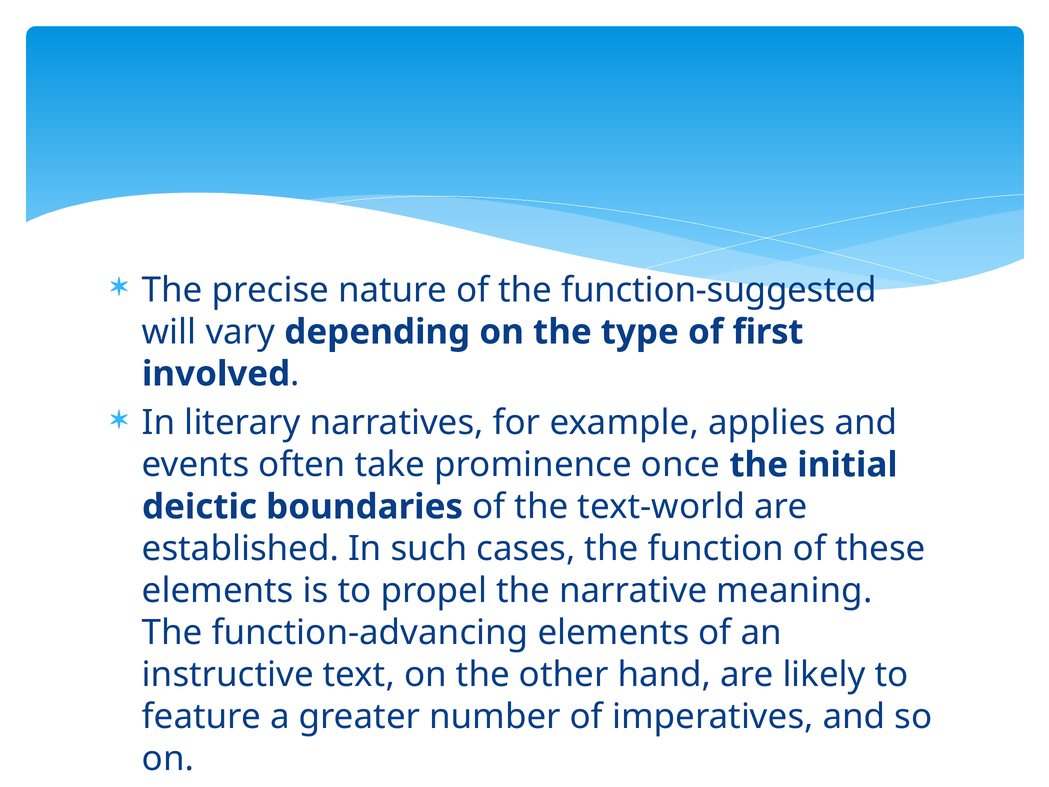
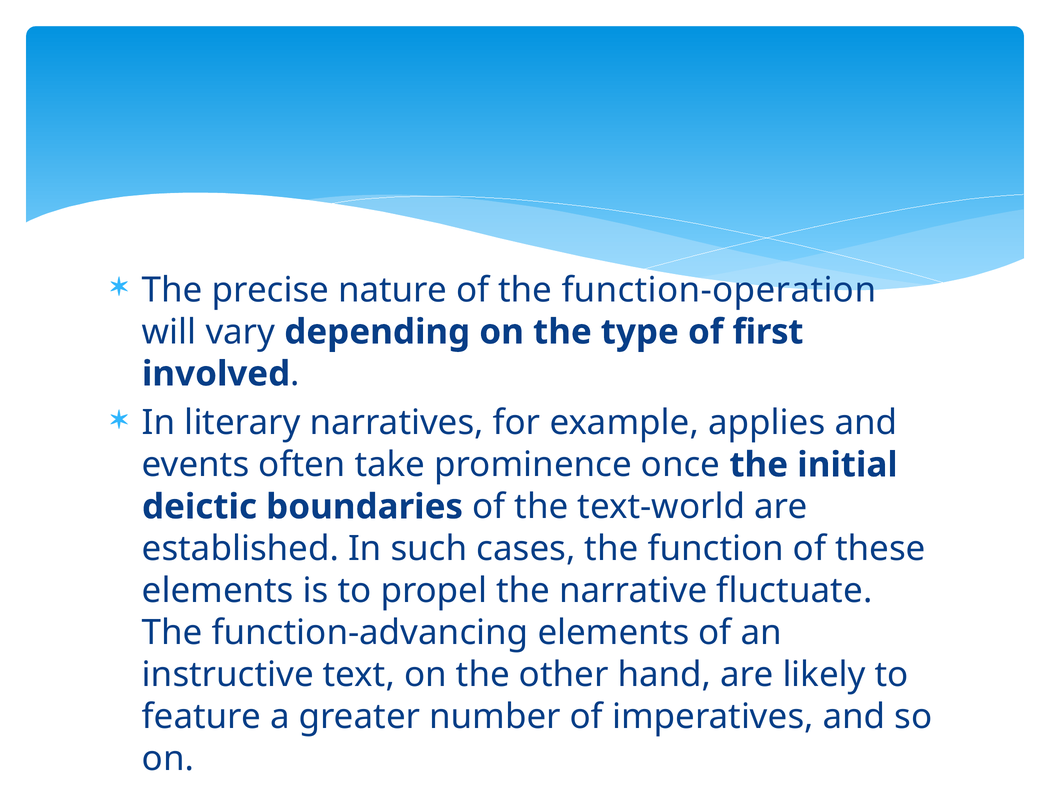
function-suggested: function-suggested -> function-operation (719, 290)
meaning: meaning -> fluctuate (794, 591)
